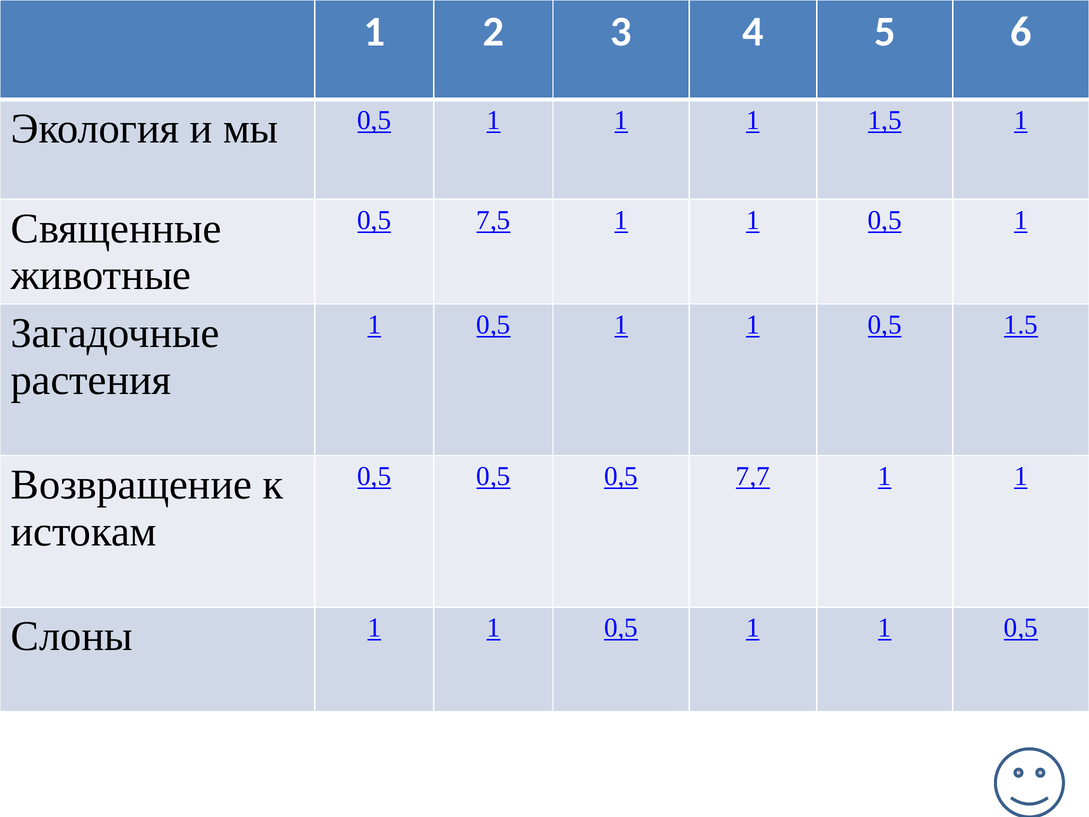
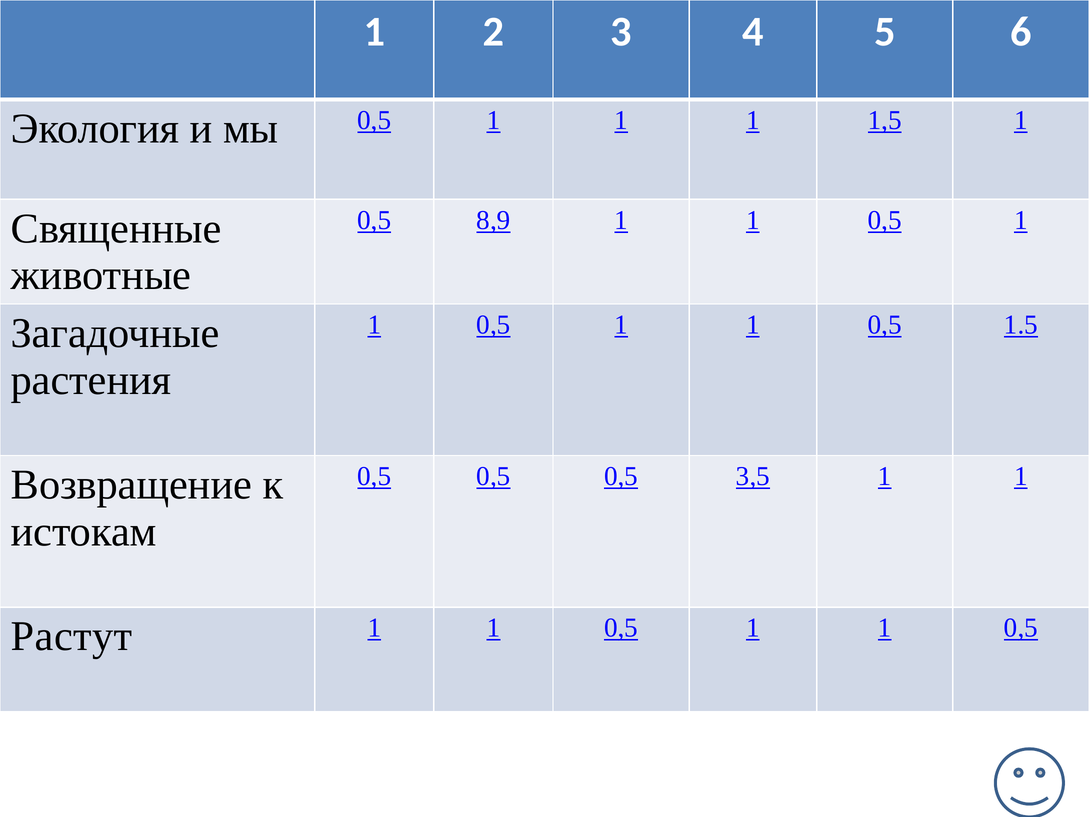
7,5: 7,5 -> 8,9 (493, 220)
7,7: 7,7 -> 3,5 (753, 476)
Слоны: Слоны -> Растут (72, 636)
